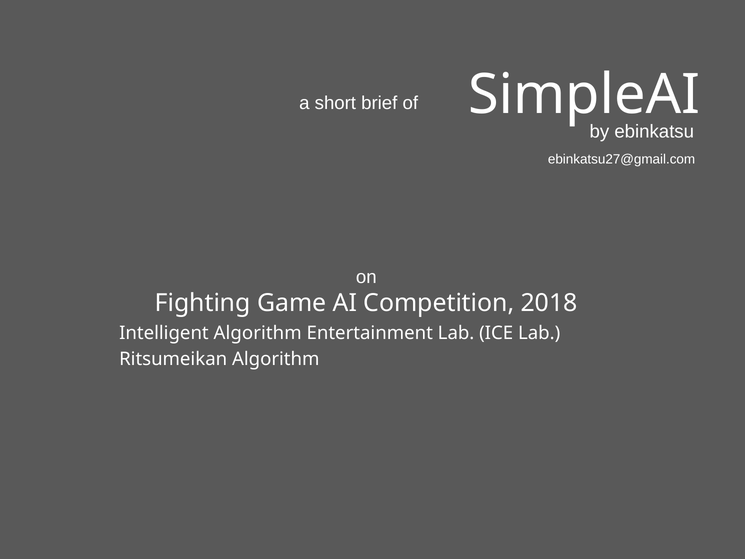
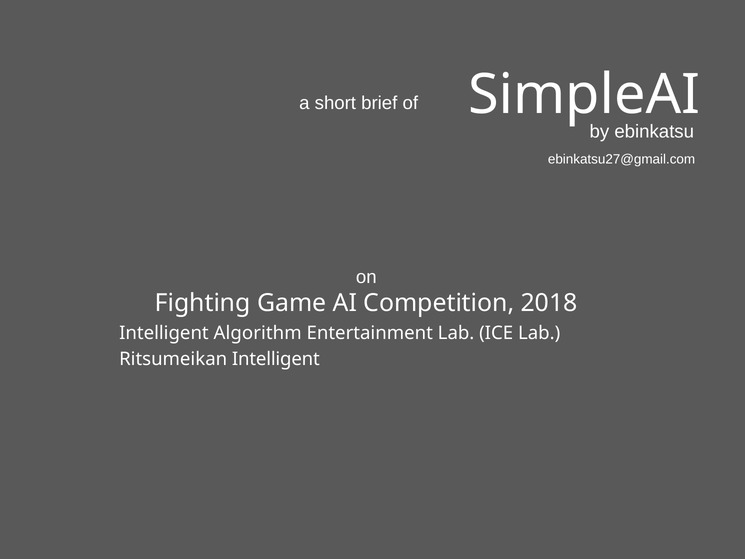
Ritsumeikan Algorithm: Algorithm -> Intelligent (276, 359)
